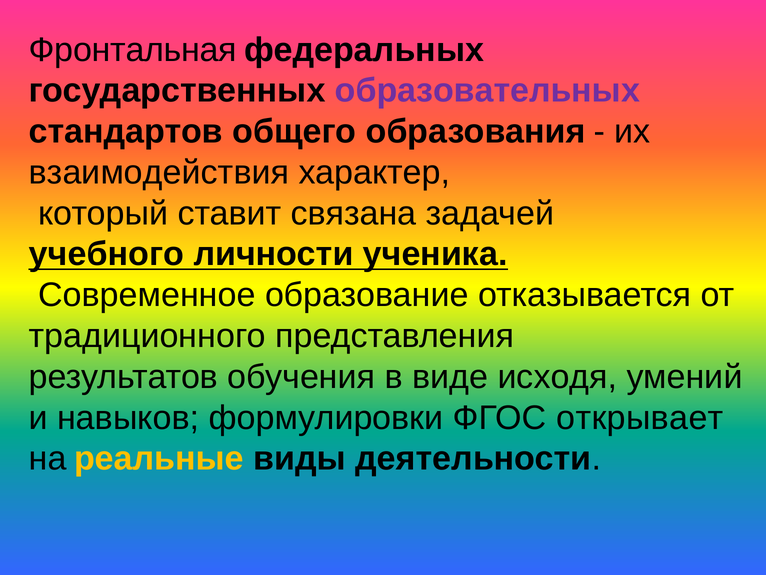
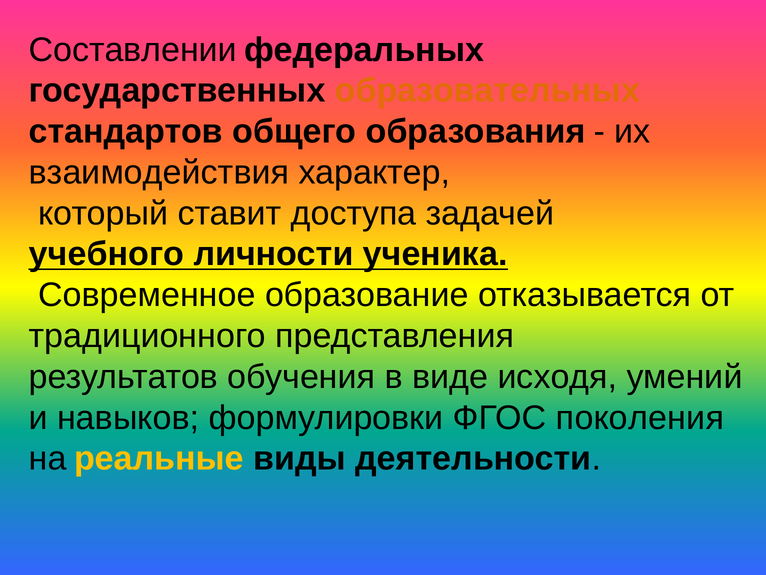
Фронтальная: Фронтальная -> Составлении (133, 50)
образовательных colour: purple -> orange (487, 91)
связана: связана -> доступа (354, 213)
открывает: открывает -> поколения (640, 417)
